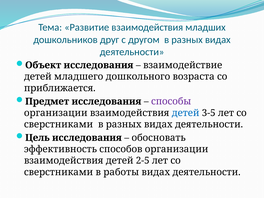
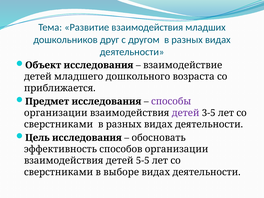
детей colour: blue -> purple (186, 113)
2-5: 2-5 -> 5-5 (143, 161)
работы: работы -> выборе (121, 172)
